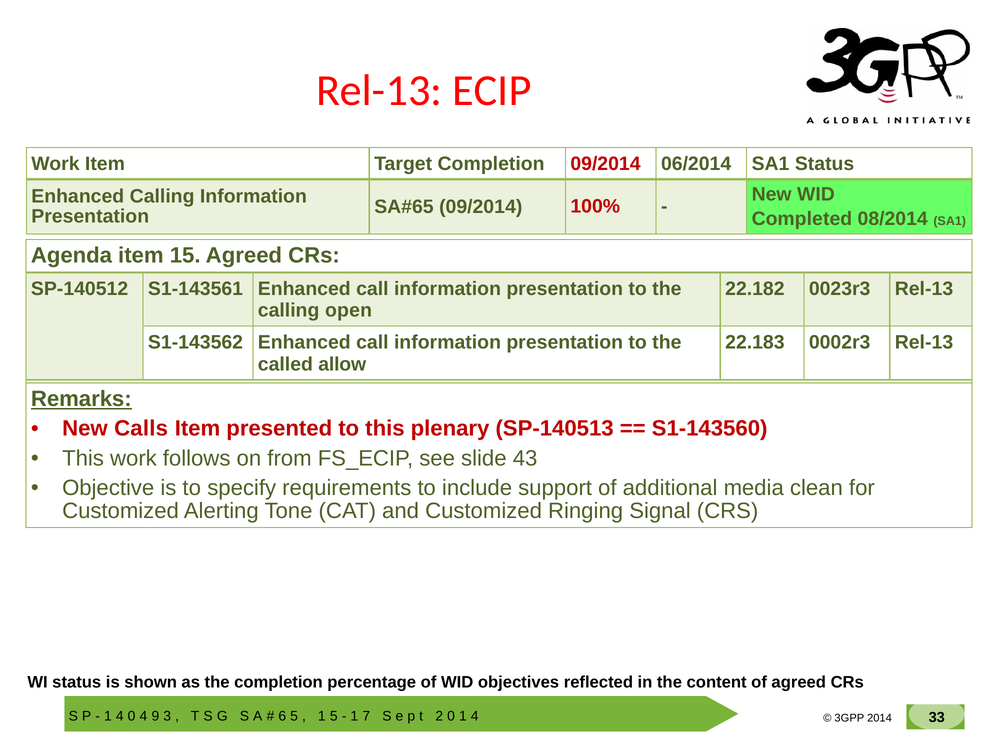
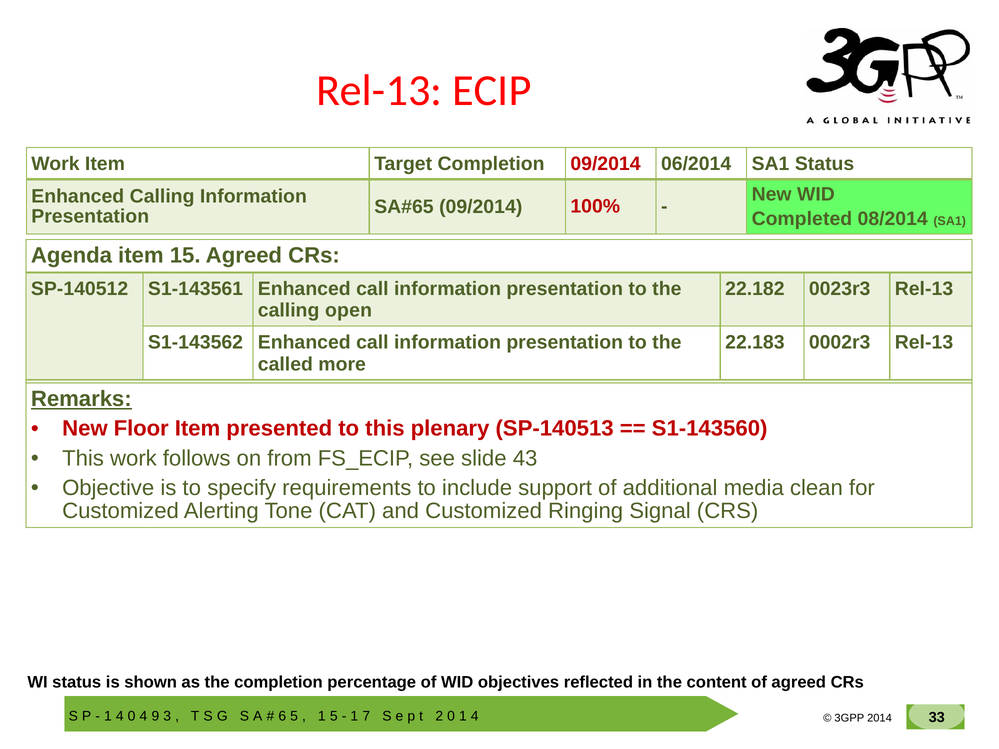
allow: allow -> more (342, 364)
Calls: Calls -> Floor (141, 429)
